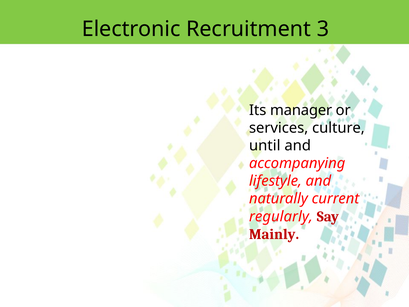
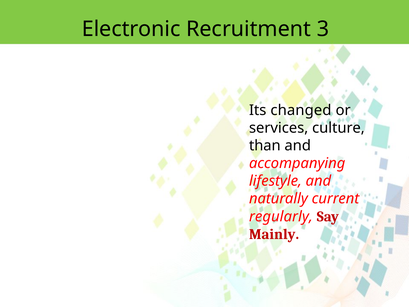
manager: manager -> changed (301, 110)
until: until -> than (265, 145)
